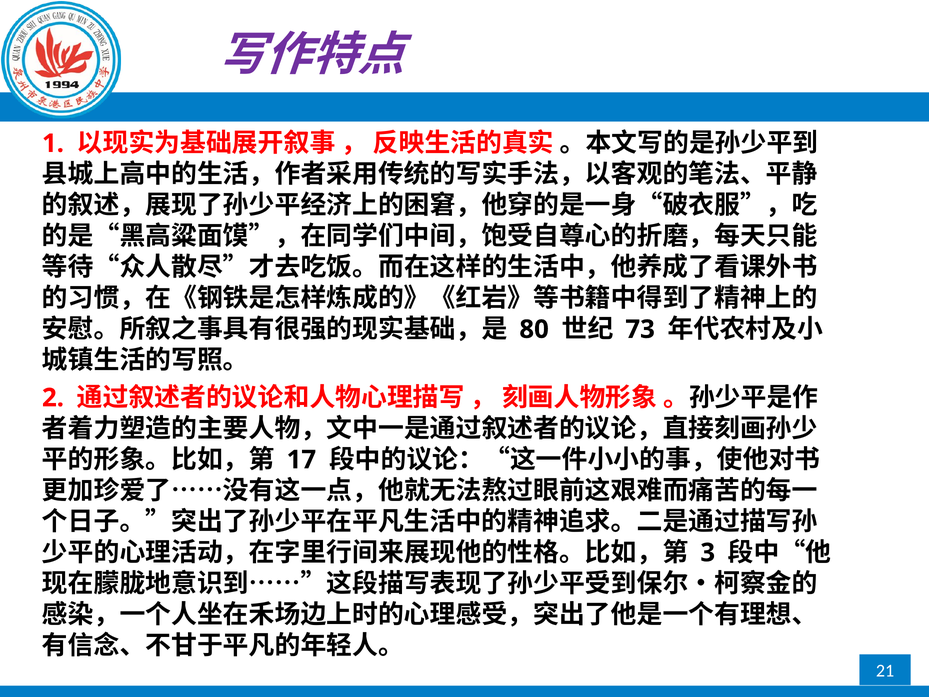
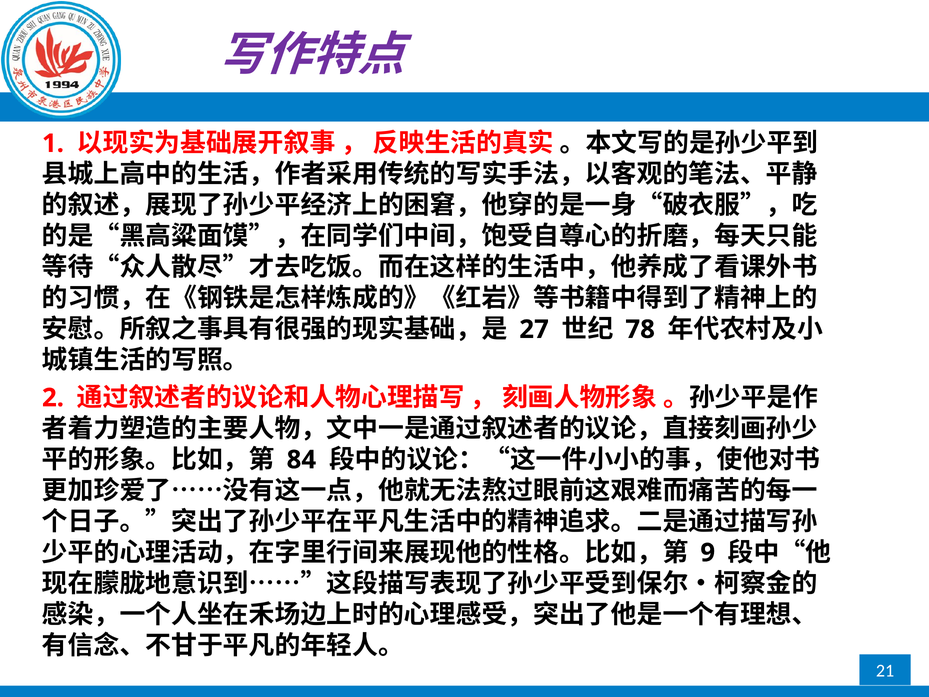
80: 80 -> 27 (534, 329)
73: 73 -> 78 (640, 329)
17: 17 -> 84 (301, 460)
3: 3 -> 9 (708, 553)
